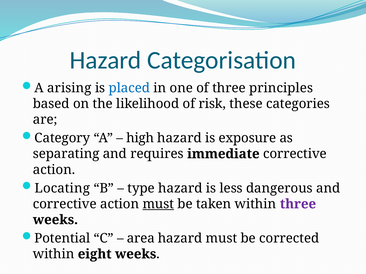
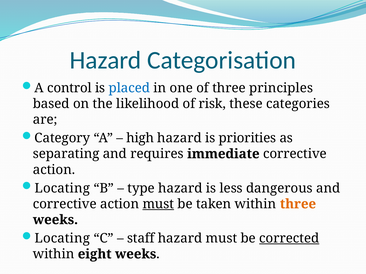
arising: arising -> control (69, 88)
exposure: exposure -> priorities (247, 138)
three colour: purple -> orange (298, 204)
Potential: Potential -> Locating (62, 239)
area: area -> staff (141, 239)
corrected underline: none -> present (289, 239)
